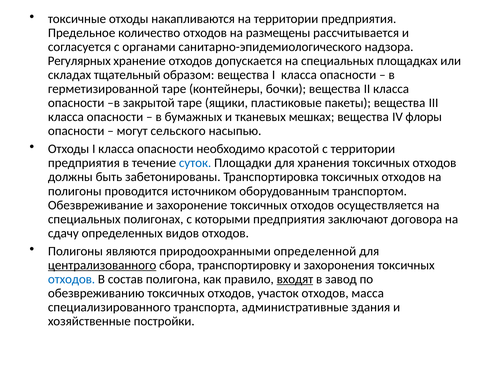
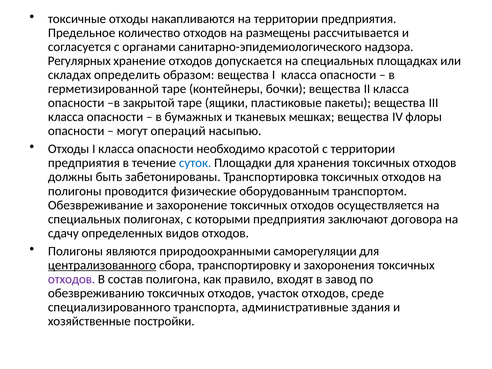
тщательный: тщательный -> определить (127, 75)
сельского: сельского -> операций (178, 131)
источником: источником -> физические (204, 191)
определенной: определенной -> саморегуляции (315, 251)
отходов colour: blue -> purple (72, 279)
входят underline: present -> none (295, 279)
масса: масса -> среде (368, 293)
